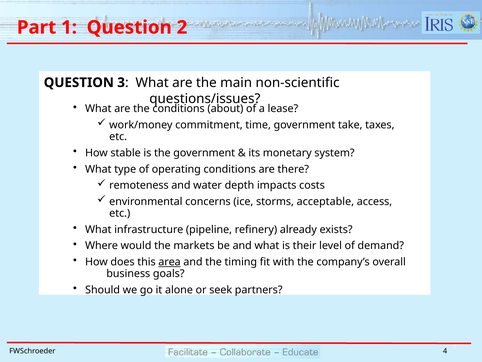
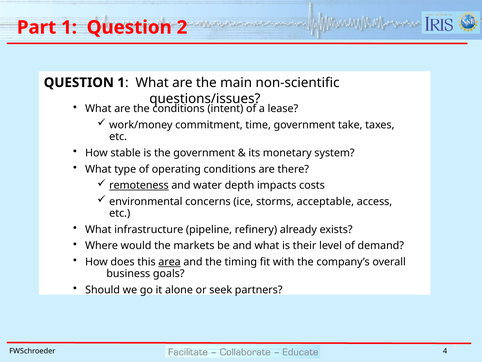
QUESTION 3: 3 -> 1 (121, 82)
about: about -> intent (225, 109)
remoteness underline: none -> present (139, 185)
